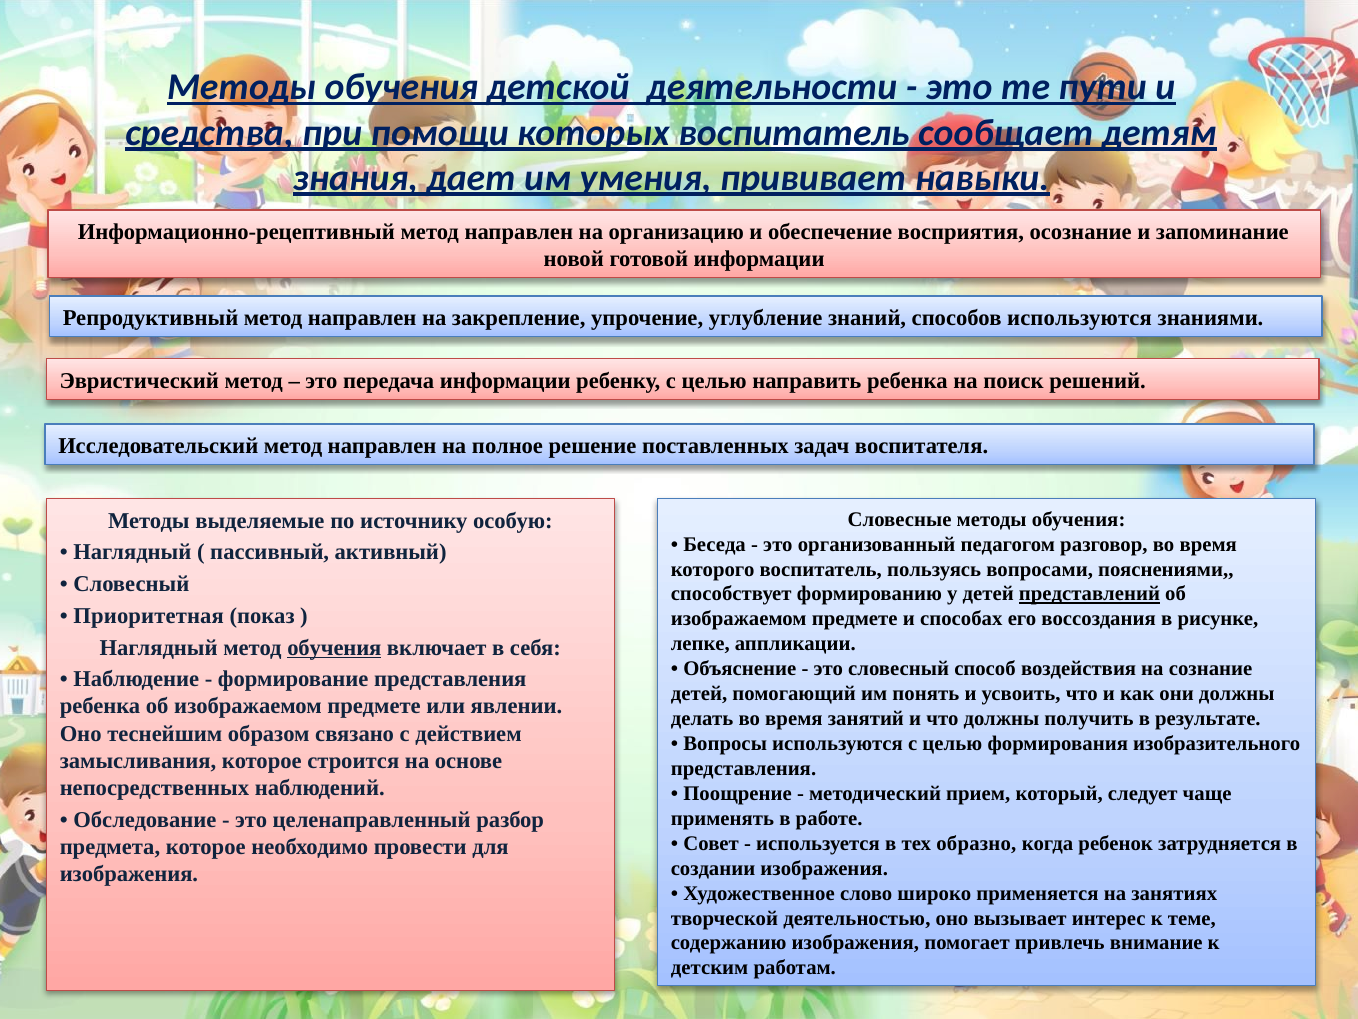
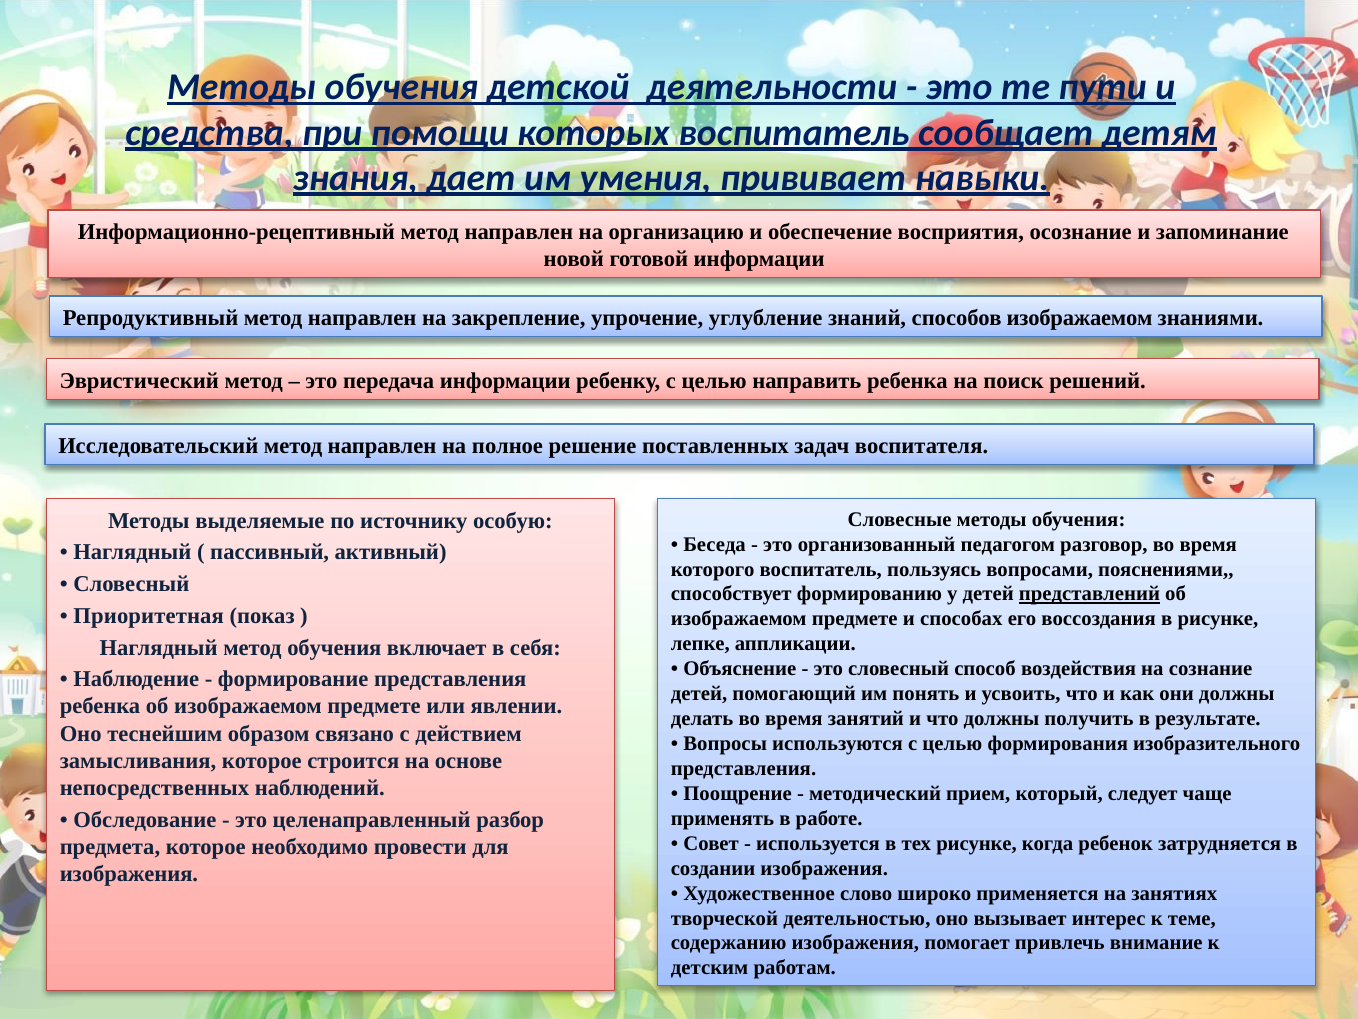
способов используются: используются -> изображаемом (1080, 318)
обучения underline: present -> none (334, 647)
тех образно: образно -> рисунке (977, 843)
